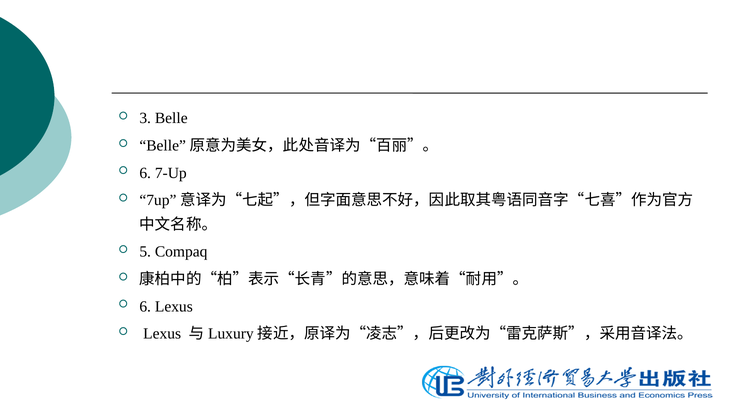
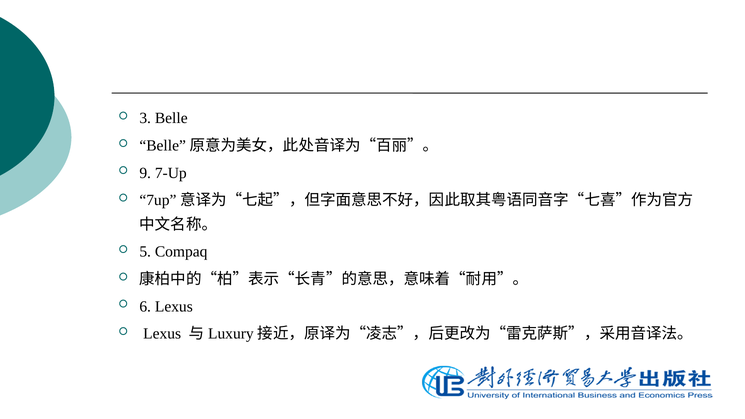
6: 6 -> 9 (145, 173)
